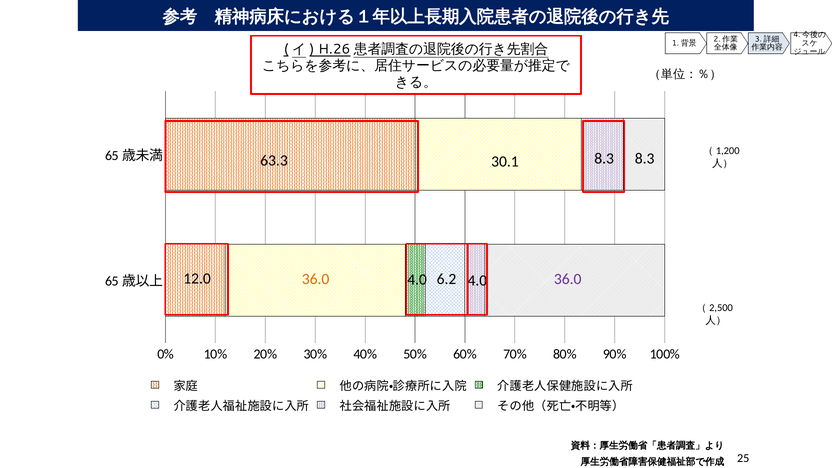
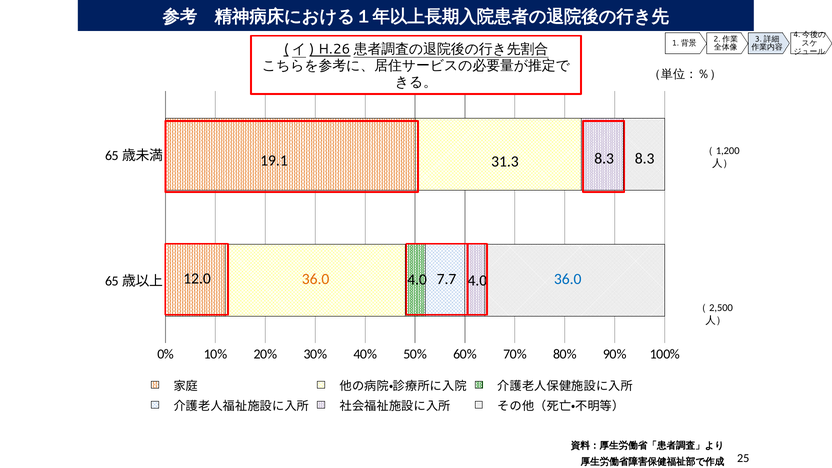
63.3: 63.3 -> 19.1 (274, 161)
30.1: 30.1 -> 31.3 (505, 162)
6.2: 6.2 -> 7.7 (447, 279)
36.0 colour: purple -> blue (568, 279)
